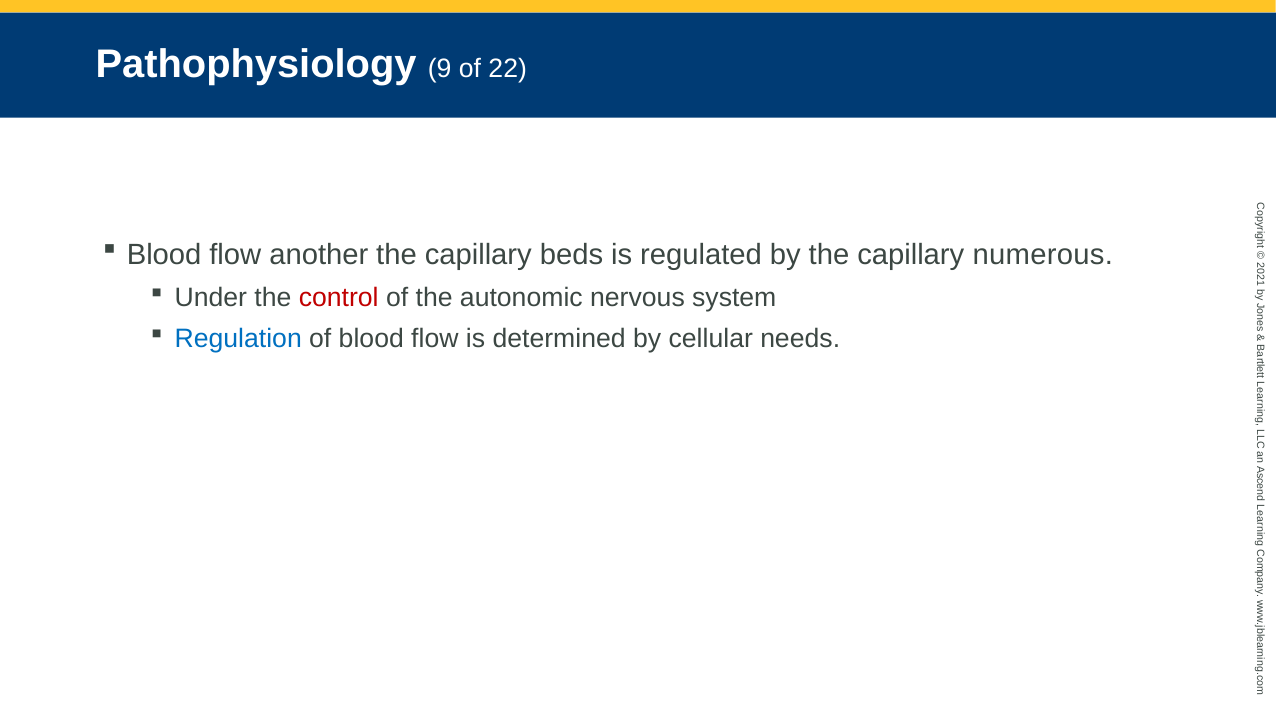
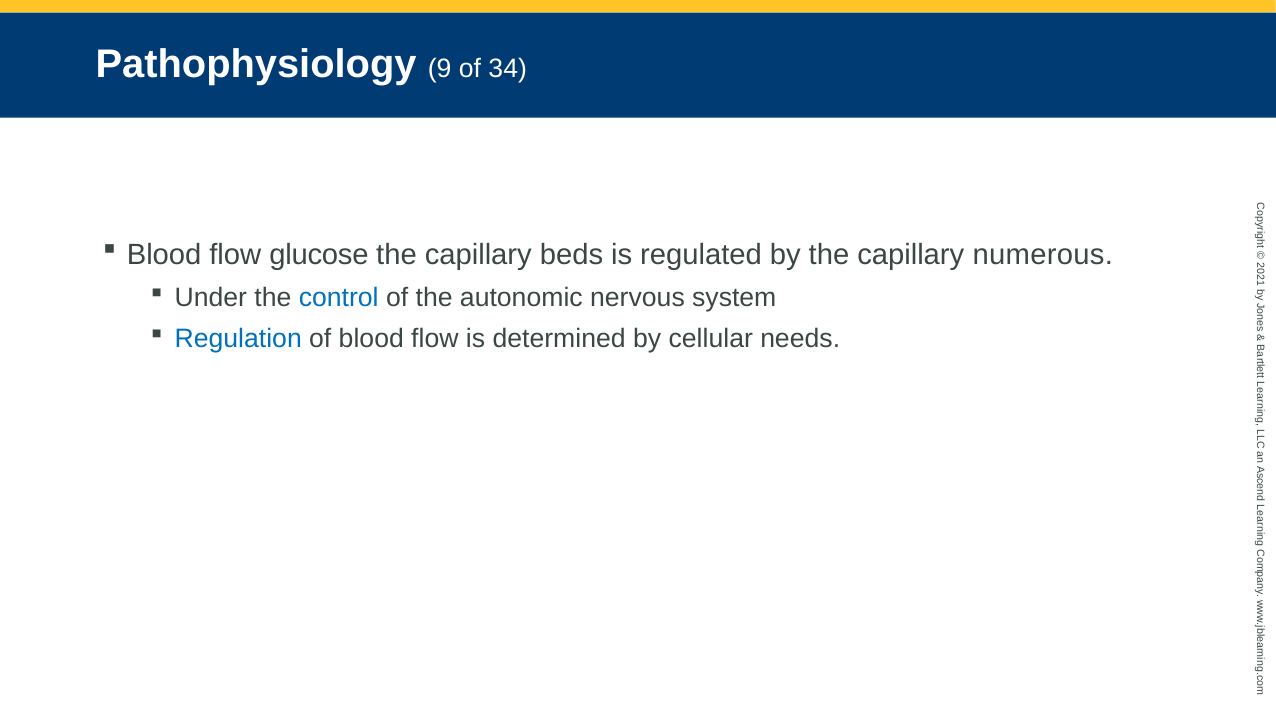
22: 22 -> 34 (508, 68)
another: another -> glucose (319, 255)
control colour: red -> blue (339, 298)
